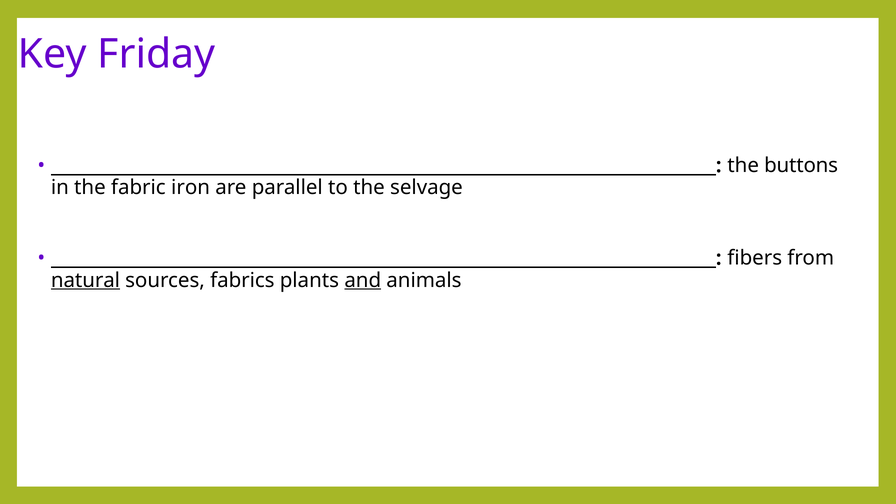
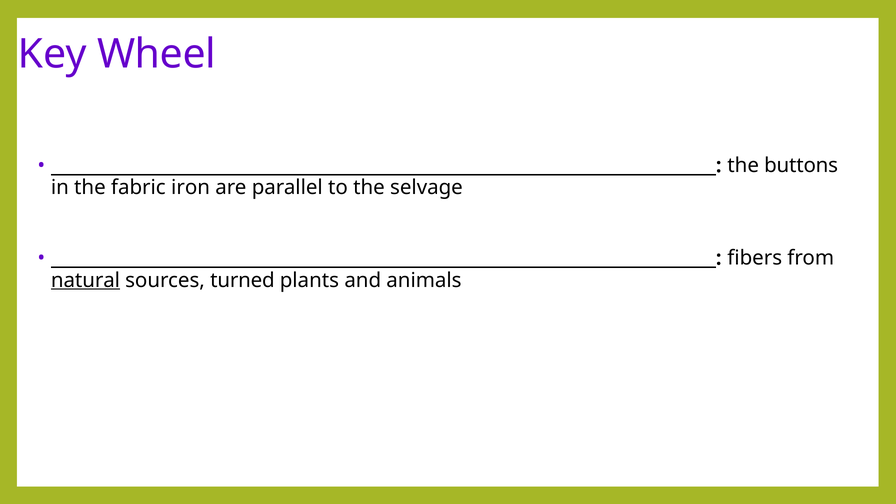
Friday: Friday -> Wheel (157, 54)
fabrics: fabrics -> turned (242, 280)
and underline: present -> none (363, 280)
